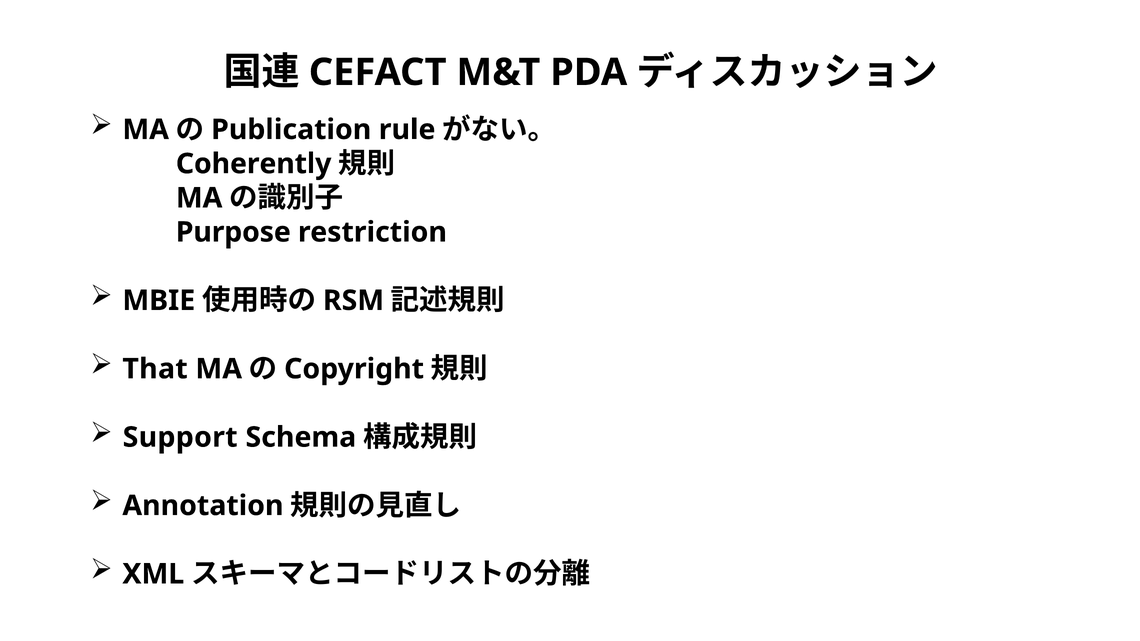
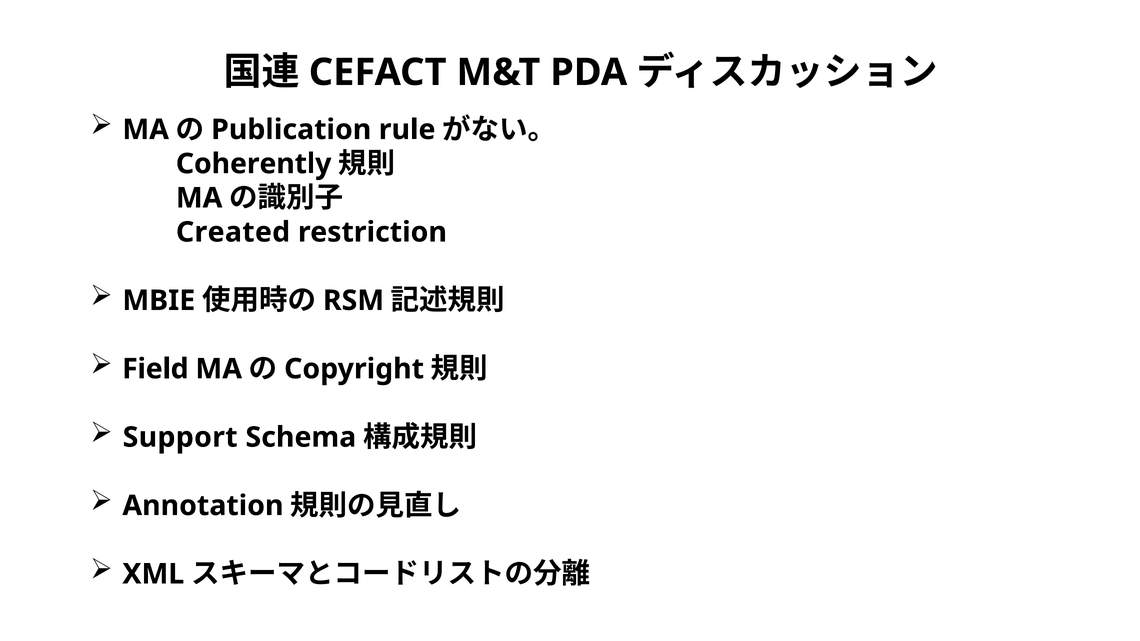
Purpose: Purpose -> Created (233, 232)
That: That -> Field (155, 369)
